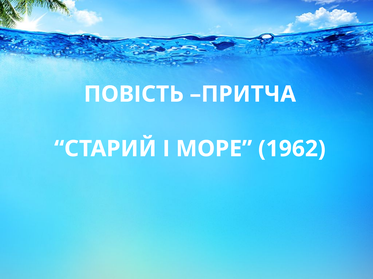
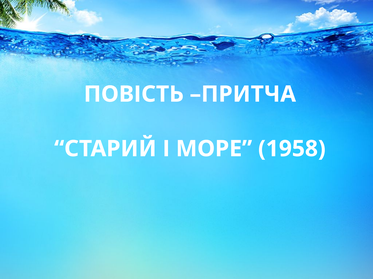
1962: 1962 -> 1958 (292, 149)
